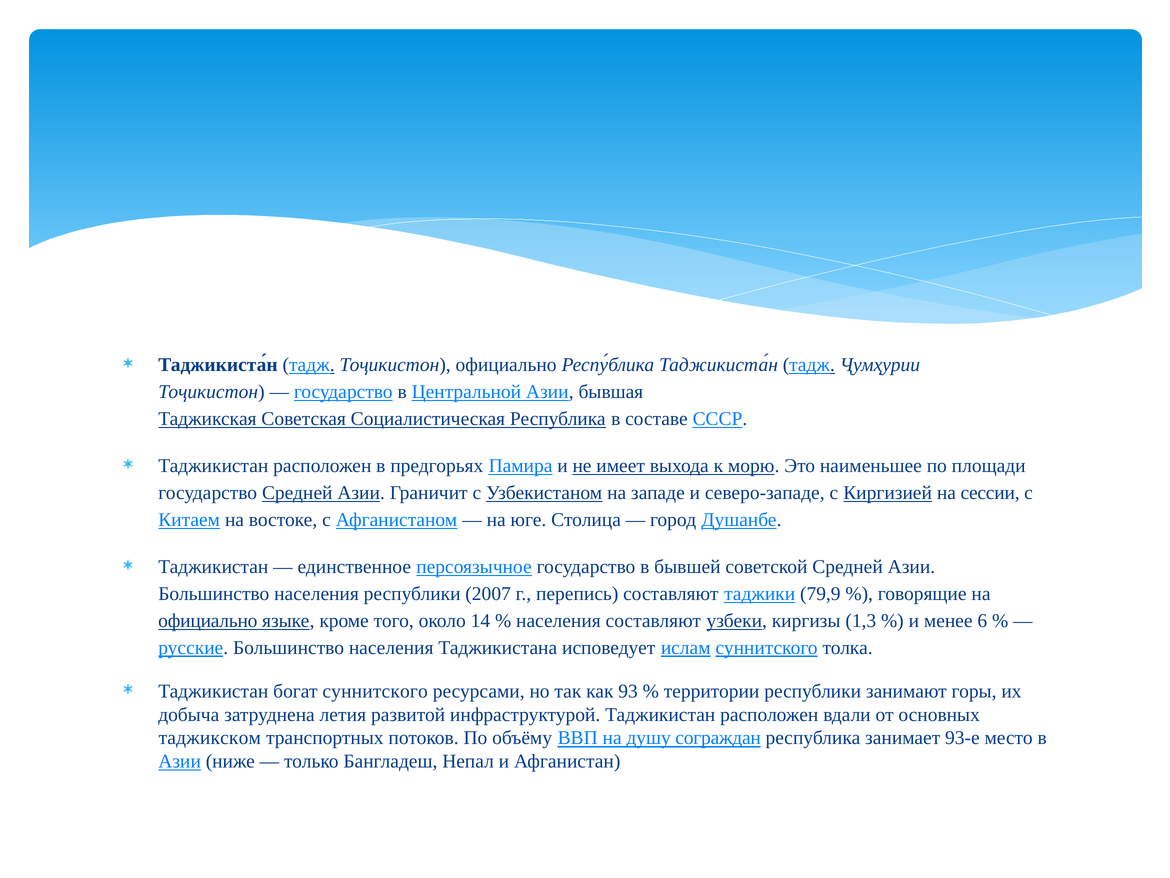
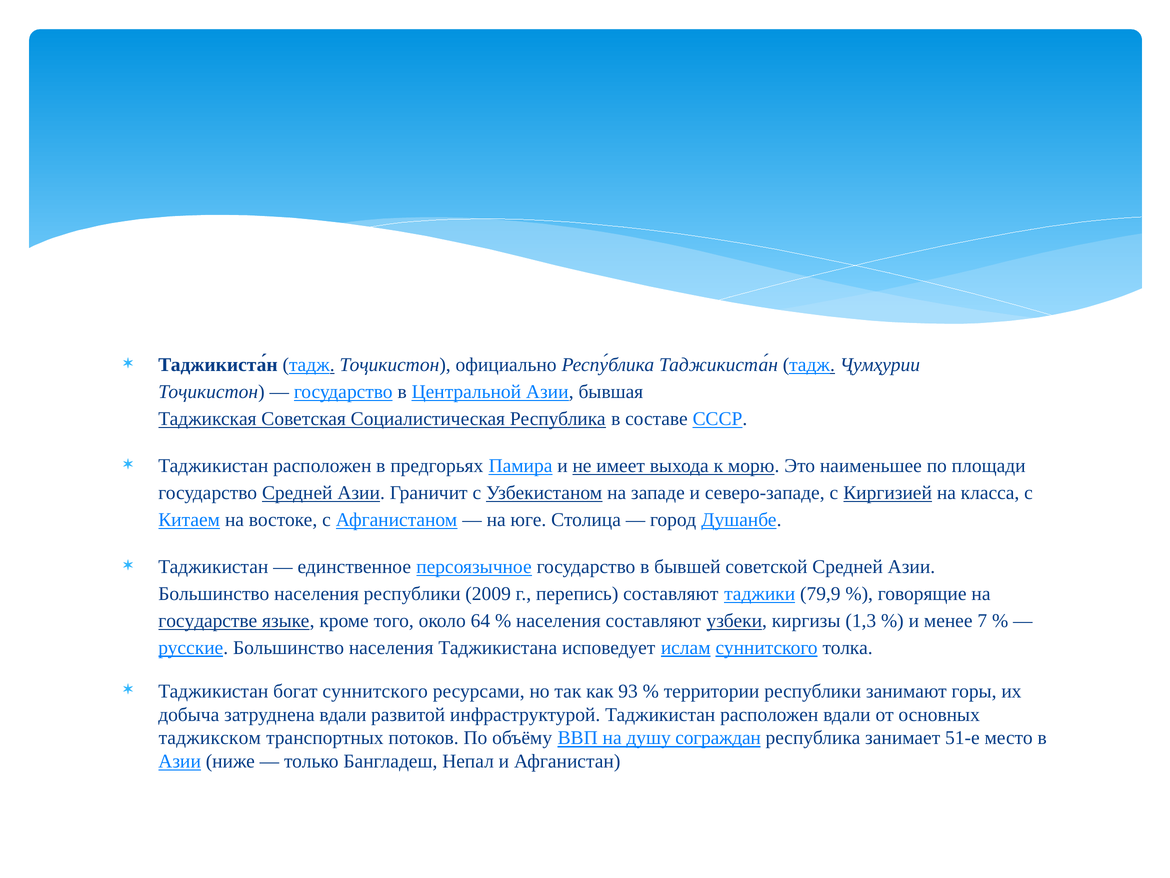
сессии: сессии -> класса (990, 493)
2007: 2007 -> 2009 (488, 593)
официально: официально -> государстве (208, 620)
14: 14 -> 64 (480, 620)
6: 6 -> 7 (982, 620)
затруднена летия: летия -> вдали (343, 714)
93-е: 93-е -> 51-е (962, 738)
